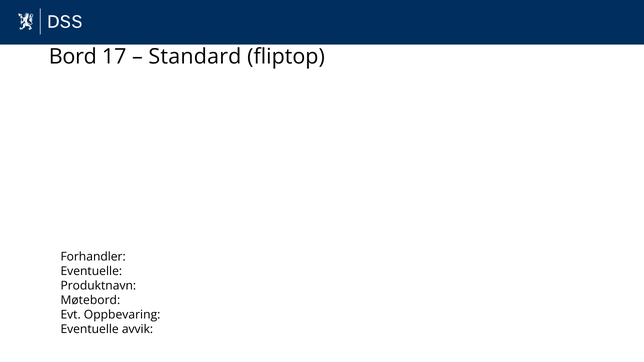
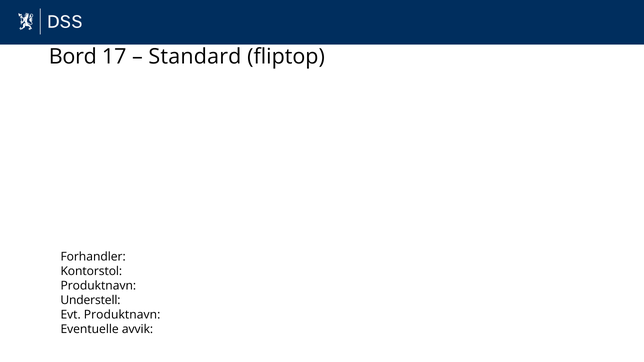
Eventuelle: Eventuelle -> Kontorstol (91, 272)
Møtebord: Møtebord -> Understell (90, 301)
Evt Oppbevaring: Oppbevaring -> Produktnavn (122, 315)
